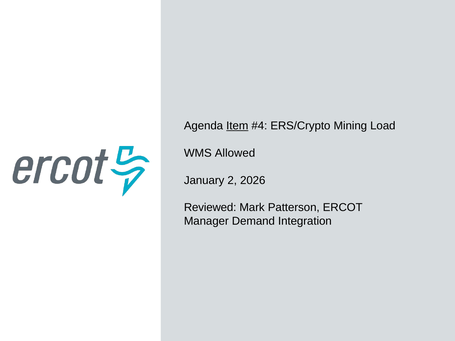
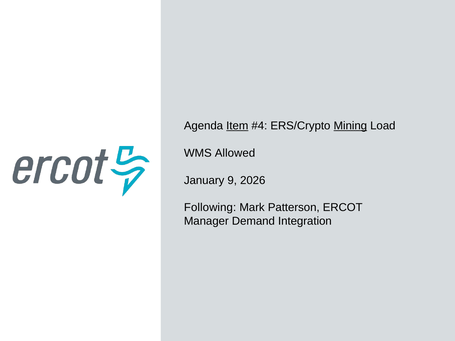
Mining underline: none -> present (350, 126)
2: 2 -> 9 (232, 180)
Reviewed: Reviewed -> Following (210, 208)
